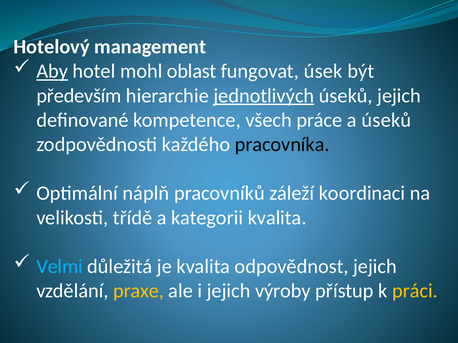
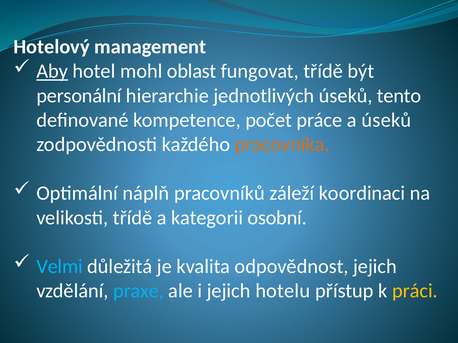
fungovat úsek: úsek -> třídě (323, 71)
především: především -> personální (79, 96)
jednotlivých underline: present -> none (264, 96)
úseků jejich: jejich -> tento (399, 96)
všech: všech -> počet (269, 120)
pracovníka colour: black -> orange (282, 145)
kategorii kvalita: kvalita -> osobní (277, 218)
praxe colour: yellow -> light blue (139, 291)
výroby: výroby -> hotelu (283, 291)
